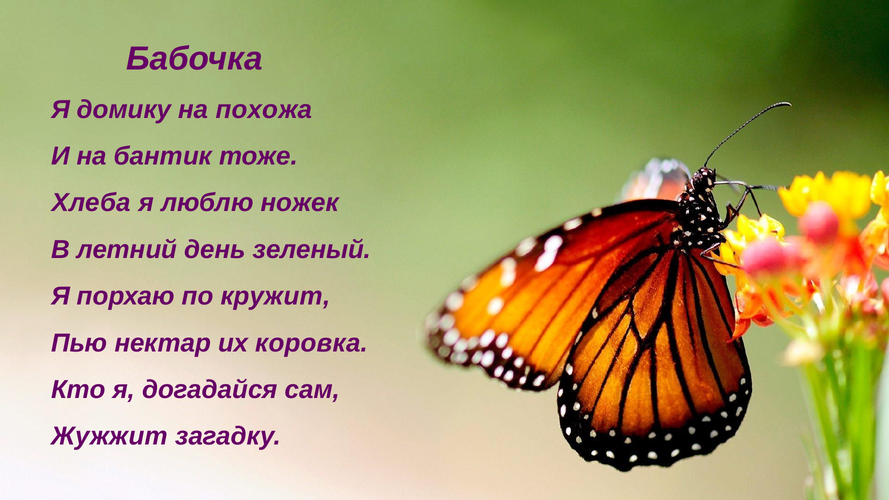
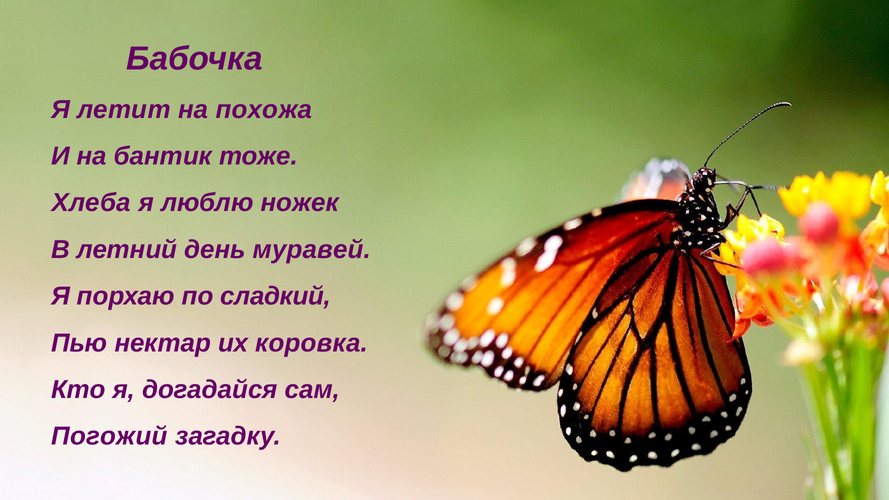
домику: домику -> летит (124, 110)
зеленый: зеленый -> муравей (312, 250)
кружит: кружит -> сладкий (276, 296)
Жужжит: Жужжит -> Погожий (109, 436)
